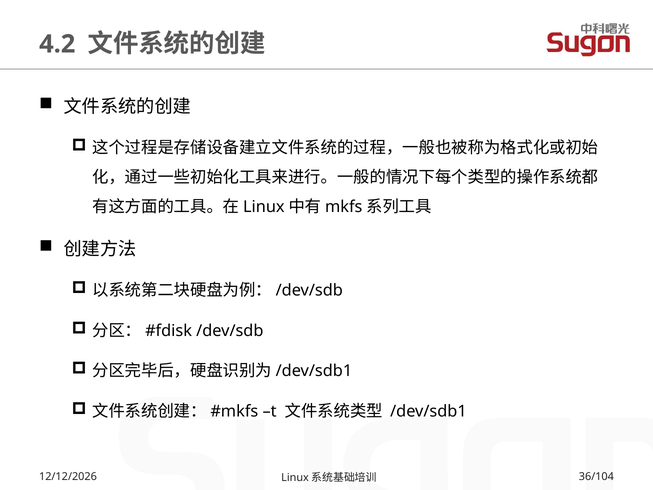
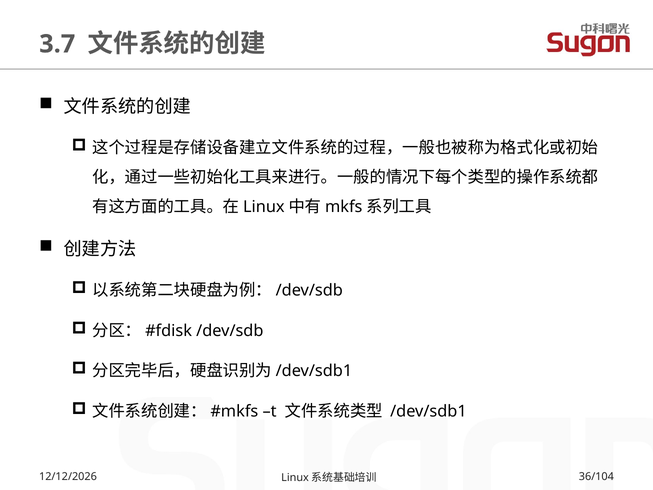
4.2: 4.2 -> 3.7 (57, 44)
